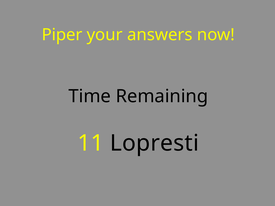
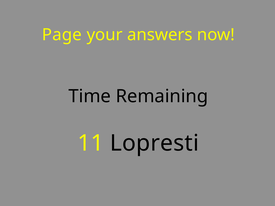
Piper: Piper -> Page (62, 35)
